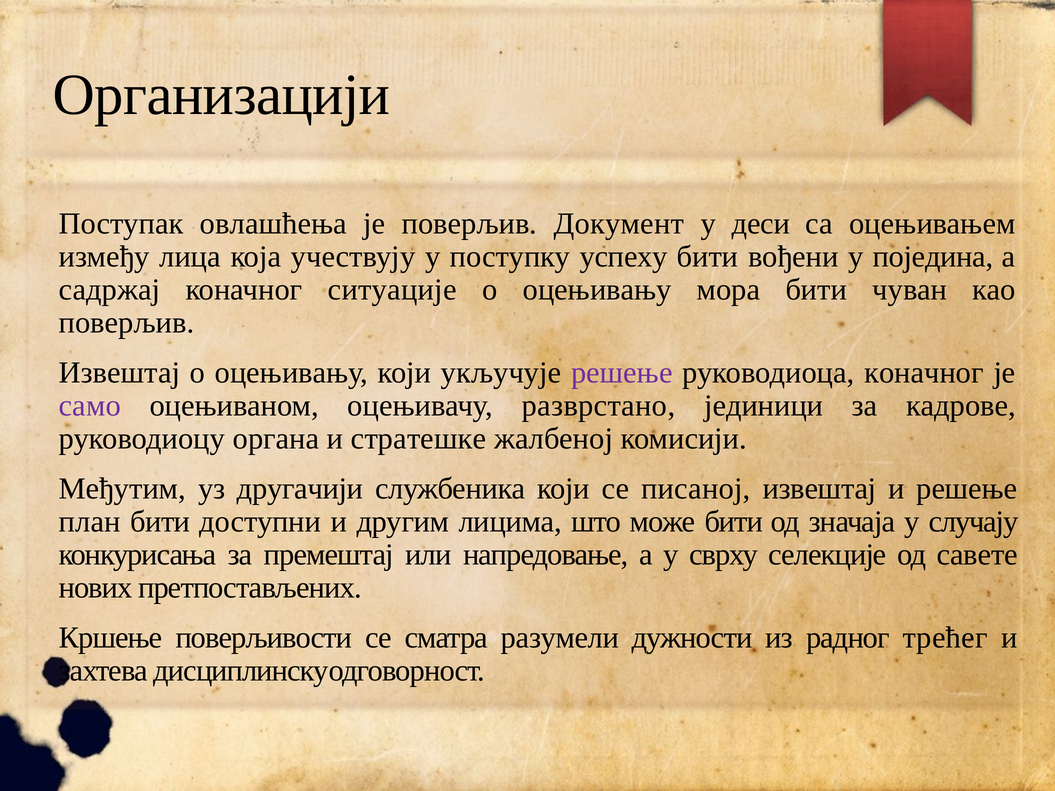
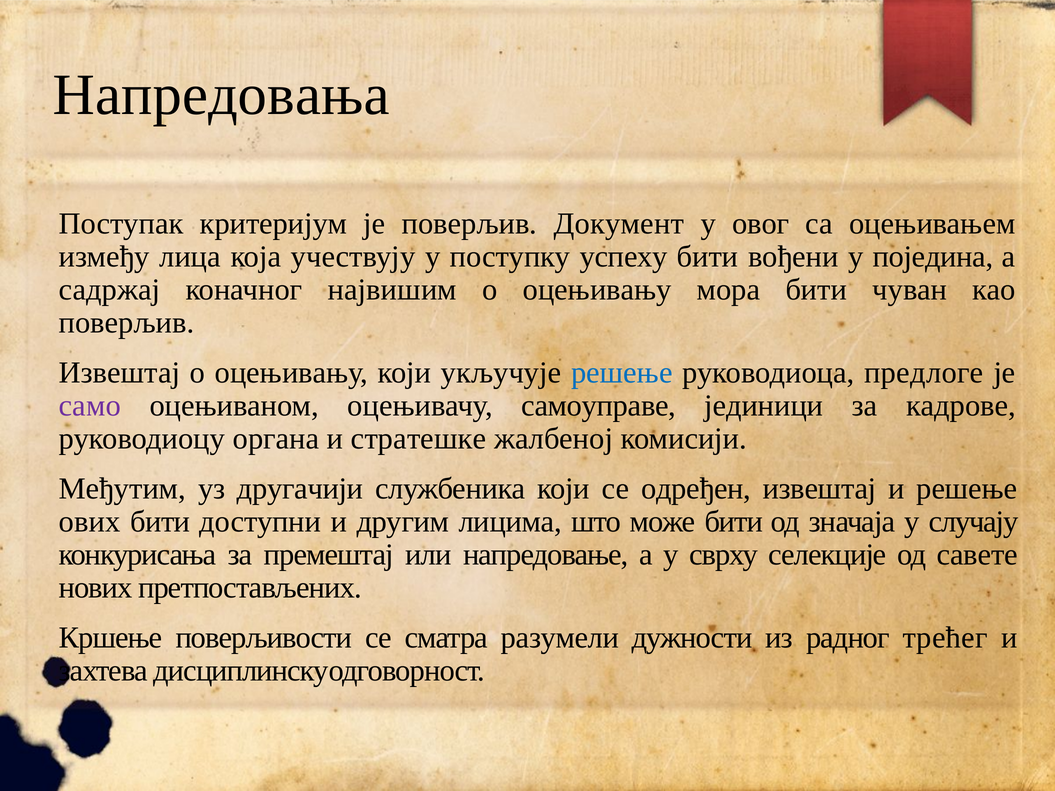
Организацији: Организацији -> Напредовања (221, 95)
овлашћења: овлашћења -> критеријум (273, 224)
деси: деси -> овог (761, 224)
ситуације: ситуације -> највишим (392, 290)
решење colour: purple -> blue (622, 373)
руководиоца коначног: коначног -> предлоге (924, 373)
разврстано: разврстано -> самоуправе (599, 406)
писаној: писаној -> одређен (696, 489)
план: план -> ових (90, 522)
